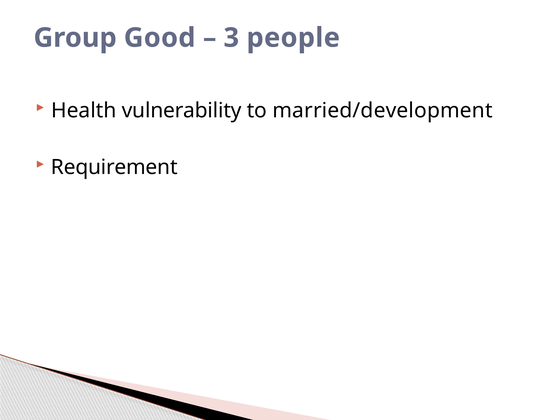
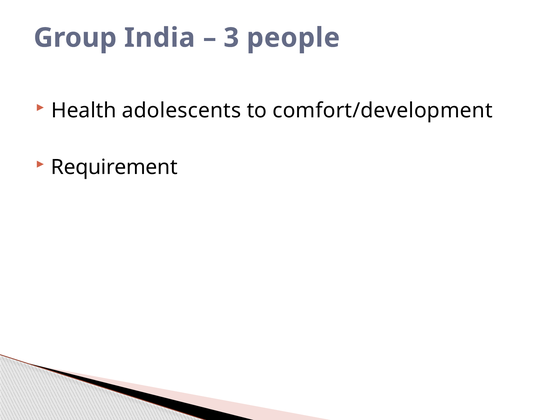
Good: Good -> India (160, 38)
vulnerability: vulnerability -> adolescents (181, 111)
married/development: married/development -> comfort/development (383, 111)
